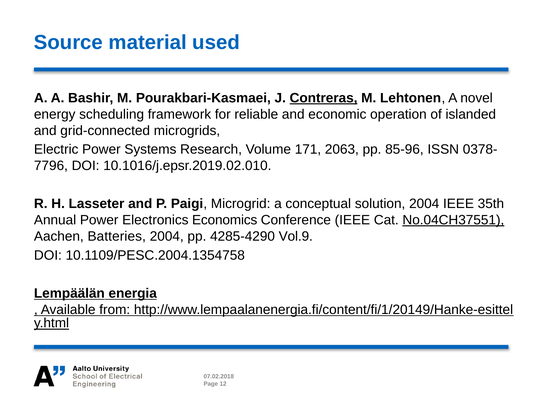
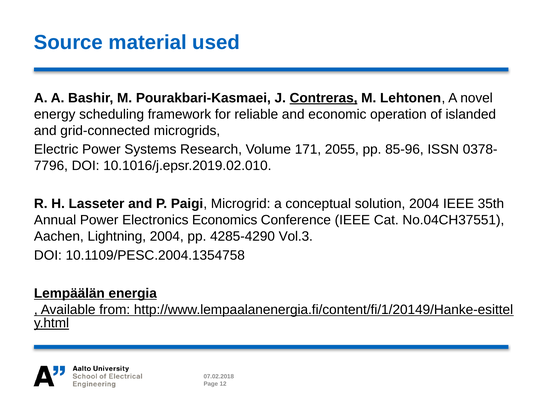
2063: 2063 -> 2055 (342, 150)
No.04CH37551 underline: present -> none (453, 220)
Batteries: Batteries -> Lightning (117, 236)
Vol.9: Vol.9 -> Vol.3 (296, 236)
